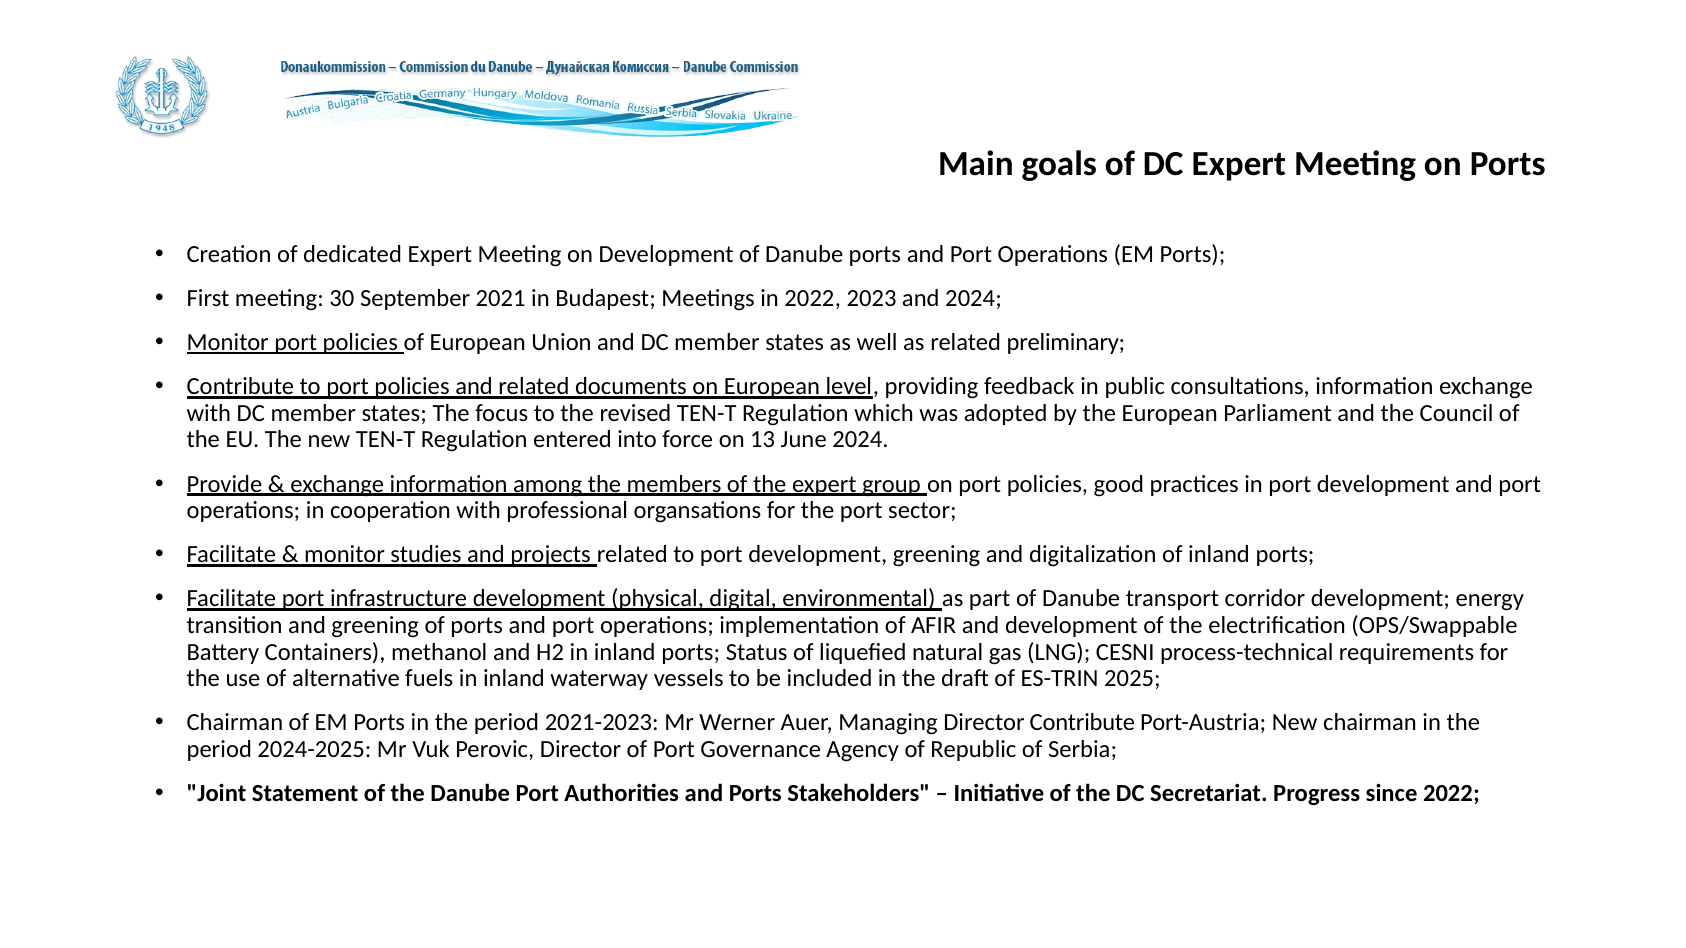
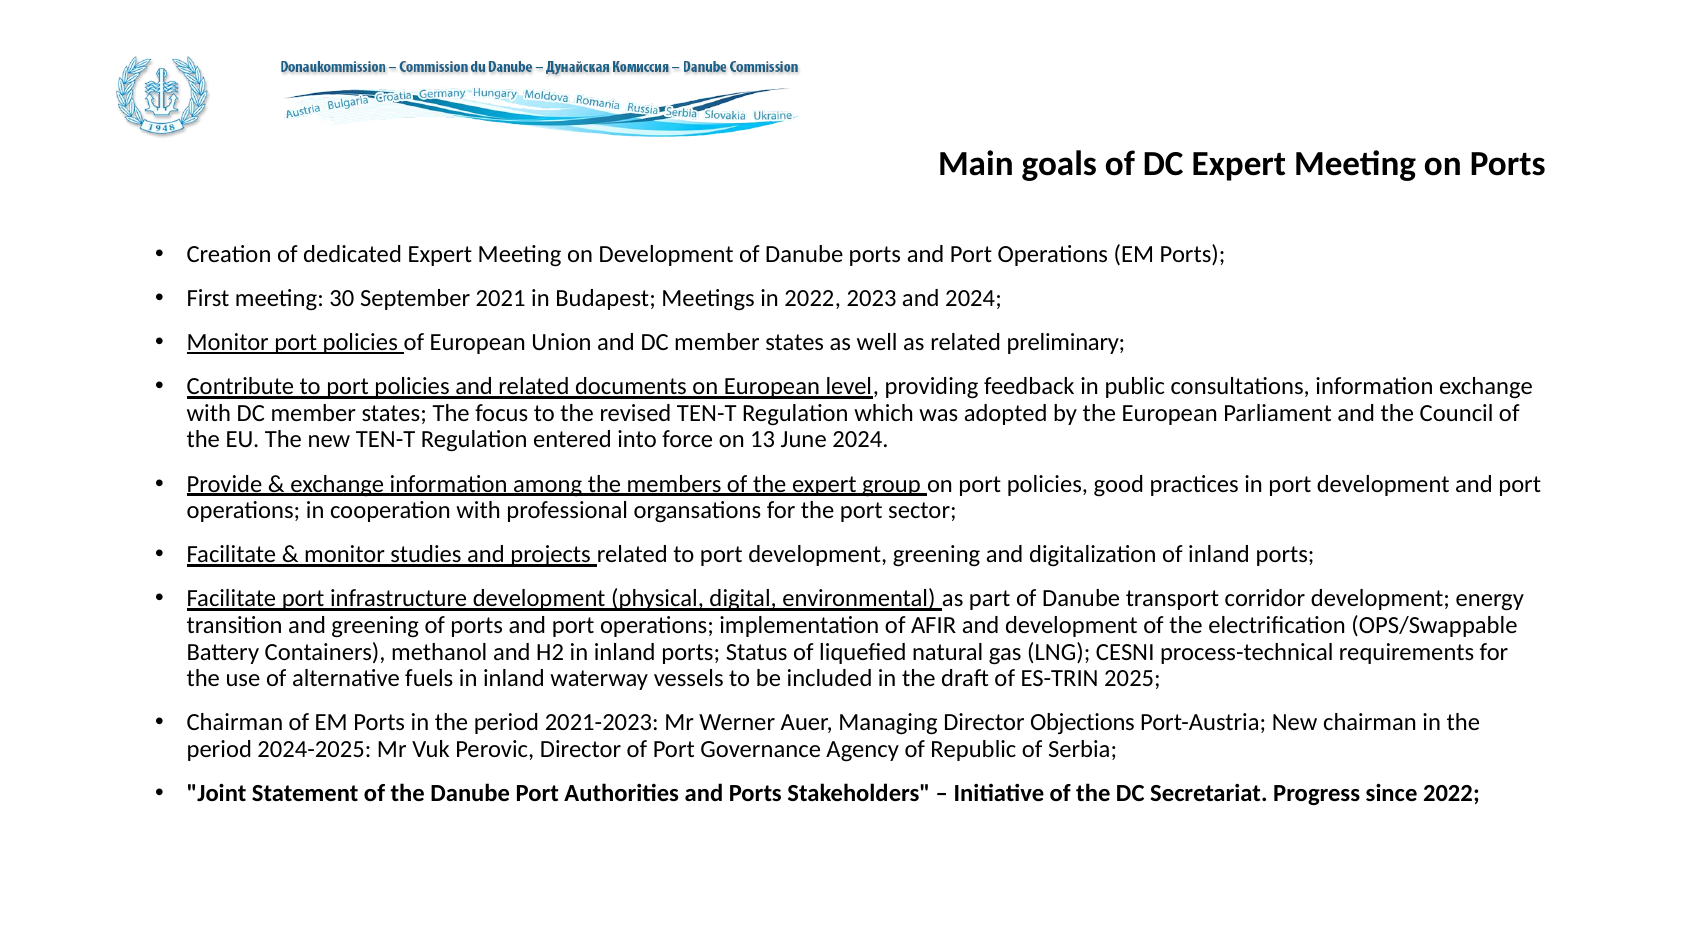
Director Contribute: Contribute -> Objections (1082, 723)
